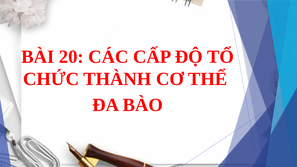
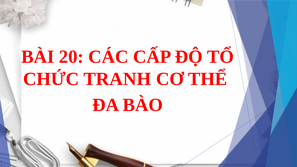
THÀNH: THÀNH -> TRANH (117, 79)
